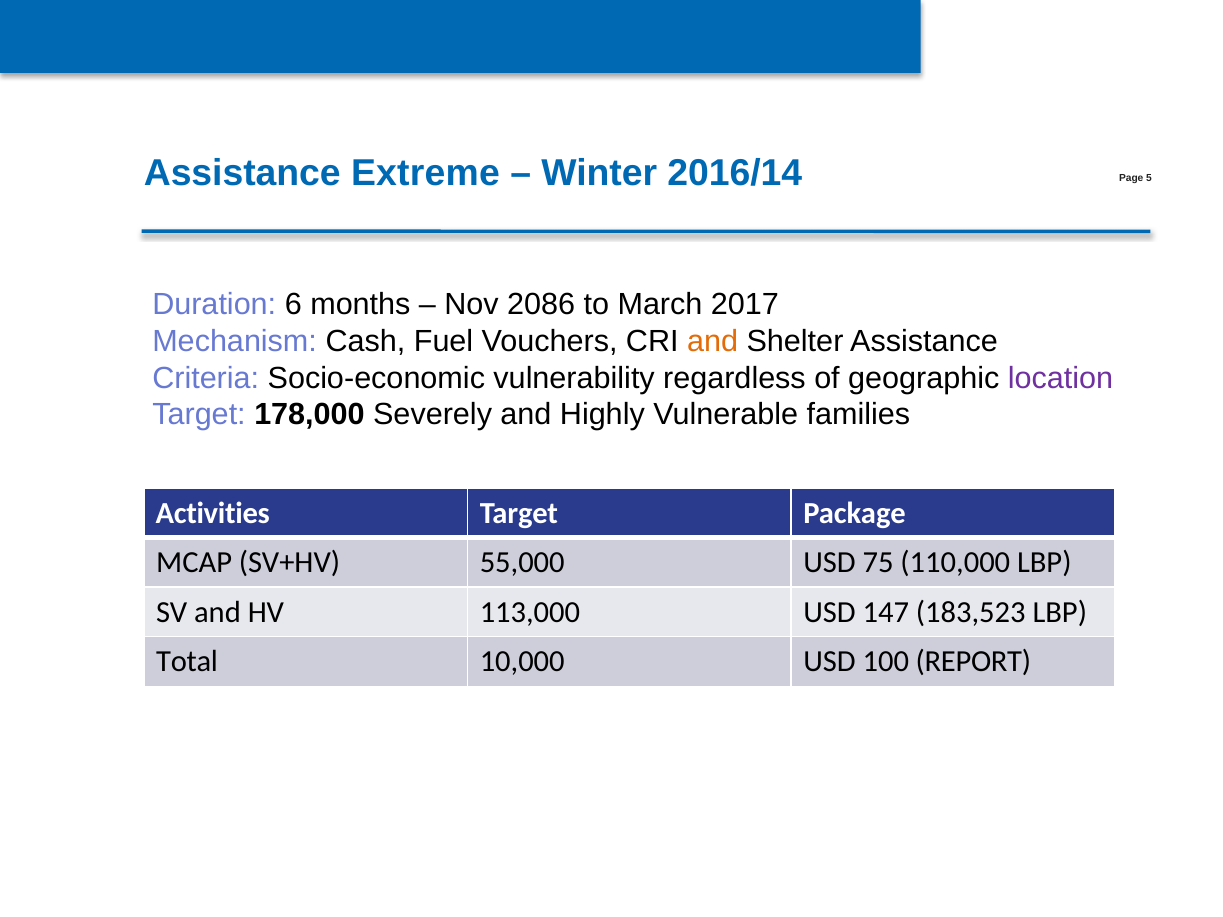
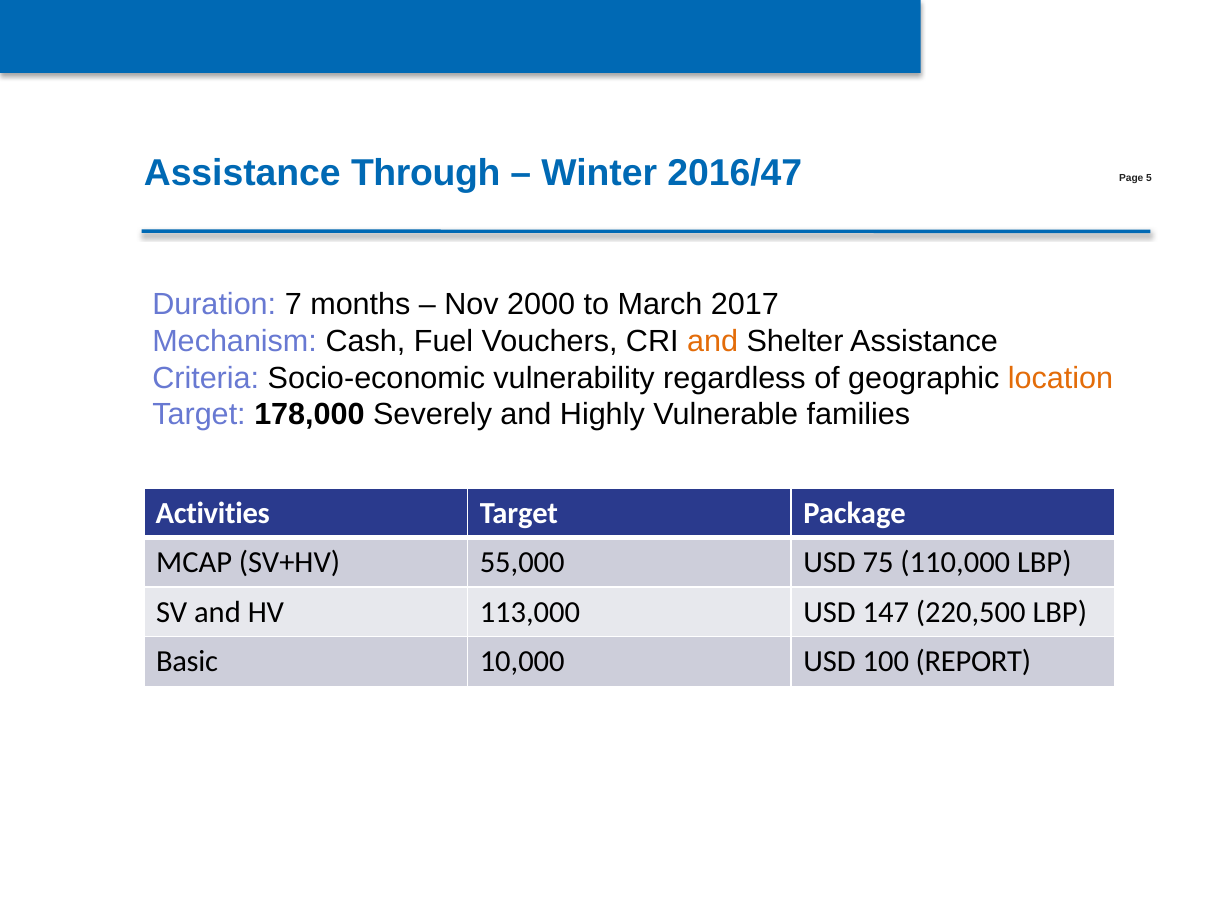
Extreme: Extreme -> Through (426, 173)
2016/14: 2016/14 -> 2016/47 (735, 173)
6: 6 -> 7 (293, 305)
2086: 2086 -> 2000 (541, 305)
location colour: purple -> orange (1060, 378)
183,523: 183,523 -> 220,500 (971, 612)
Total: Total -> Basic (187, 662)
